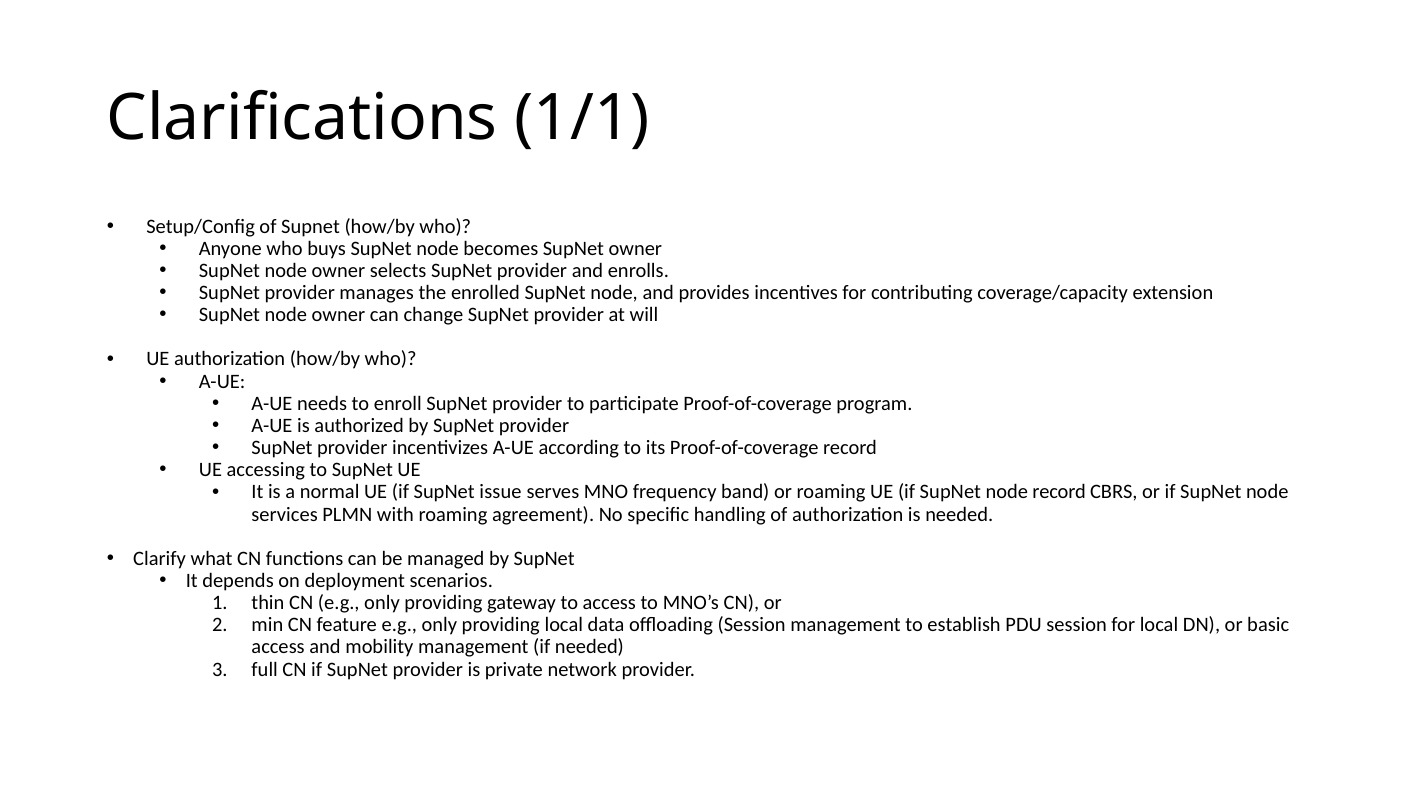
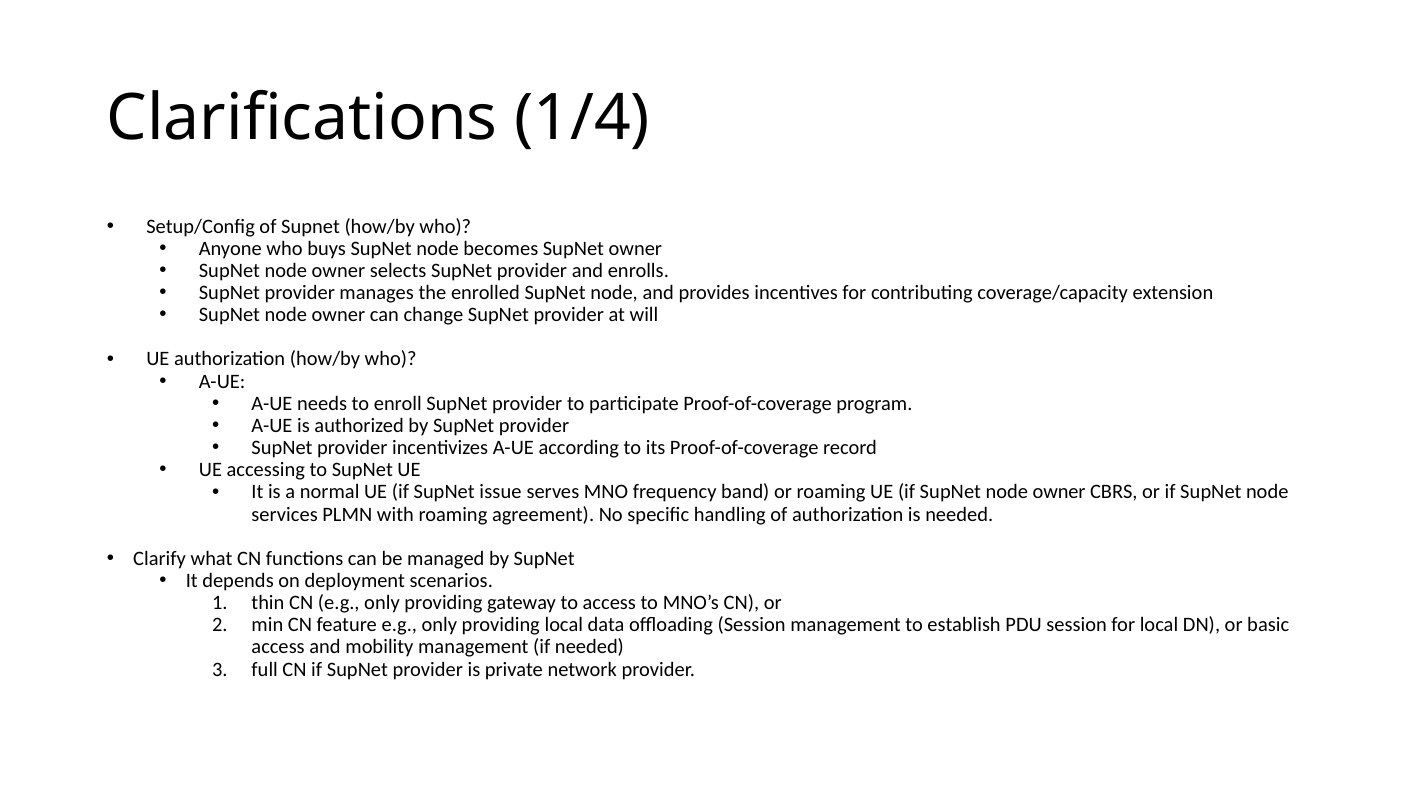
1/1: 1/1 -> 1/4 (582, 118)
if SupNet node record: record -> owner (1059, 492)
